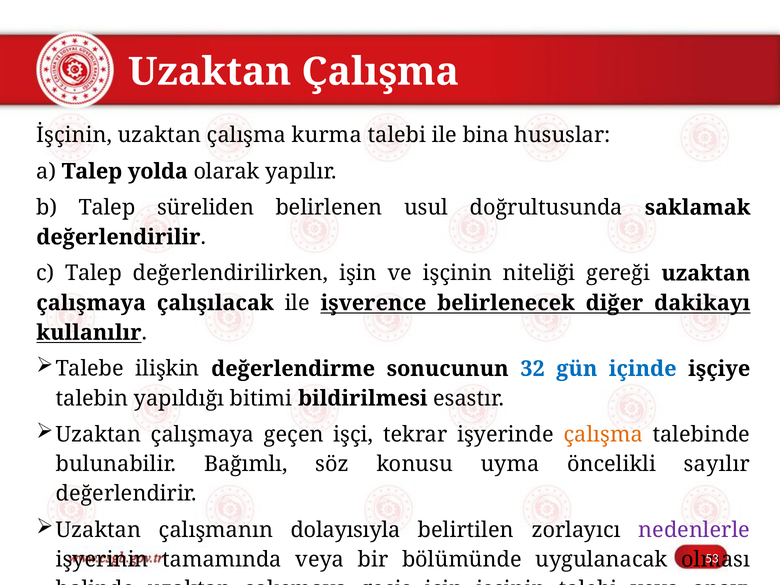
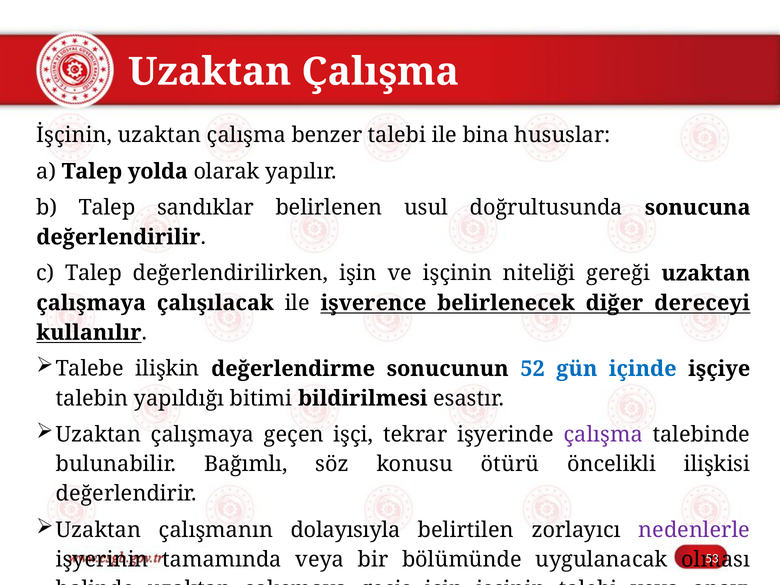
kurma: kurma -> benzer (327, 135)
süreliden: süreliden -> sandıklar (206, 208)
saklamak: saklamak -> sonucuna (698, 208)
dakikayı: dakikayı -> dereceyi (702, 303)
32: 32 -> 52 (532, 369)
çalışma colour: orange -> purple (603, 435)
uyma: uyma -> ötürü (510, 464)
sayılır: sayılır -> ilişkisi (717, 464)
